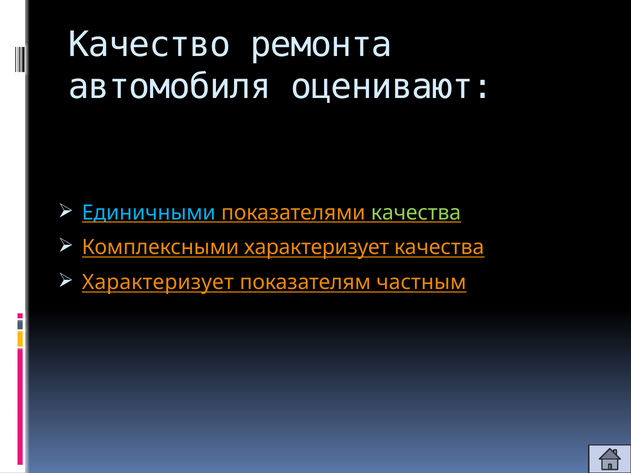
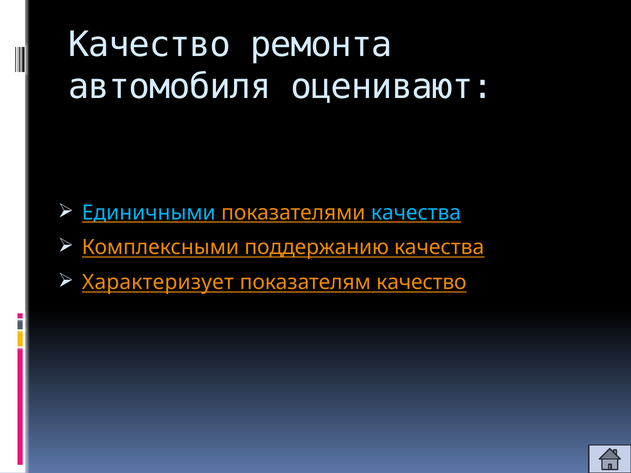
качества colour: light green -> light blue (416, 213)
Комплексными характеризует: характеризует -> поддержанию (317, 248)
показателям частным: частным -> качество (421, 282)
